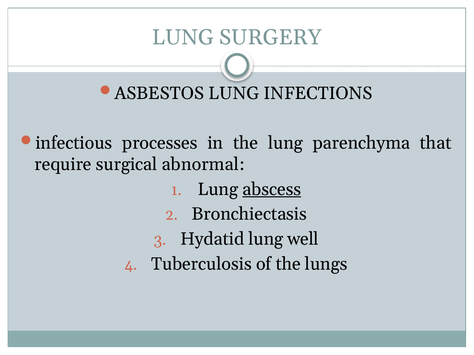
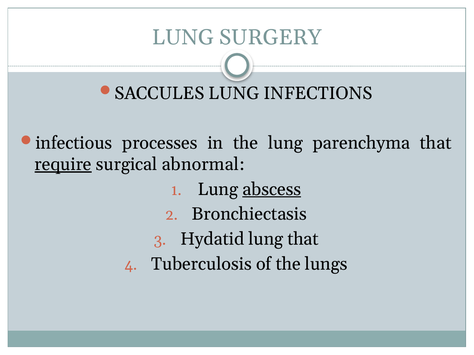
ASBESTOS: ASBESTOS -> SACCULES (159, 93)
require underline: none -> present (63, 165)
lung well: well -> that (303, 239)
